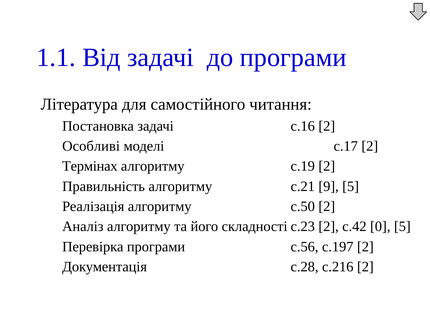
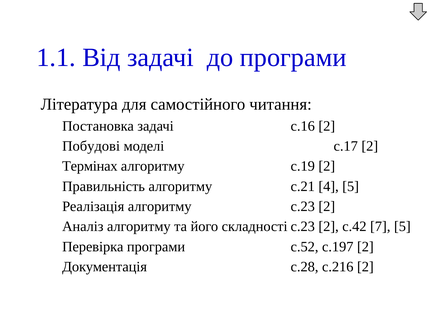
Особливі: Особливі -> Побудові (91, 146)
9: 9 -> 4 (329, 186)
с.50: с.50 -> с.23 (303, 206)
0: 0 -> 7 (380, 226)
с.56: с.56 -> с.52 (305, 246)
